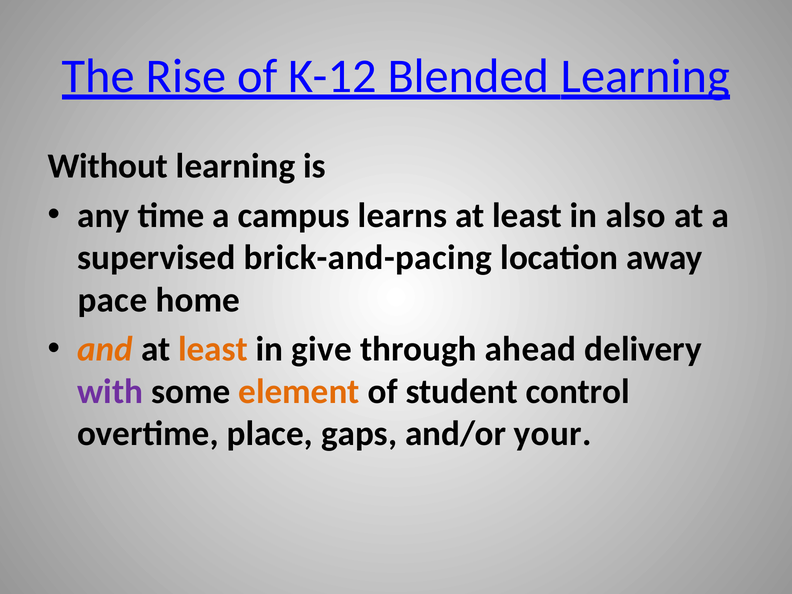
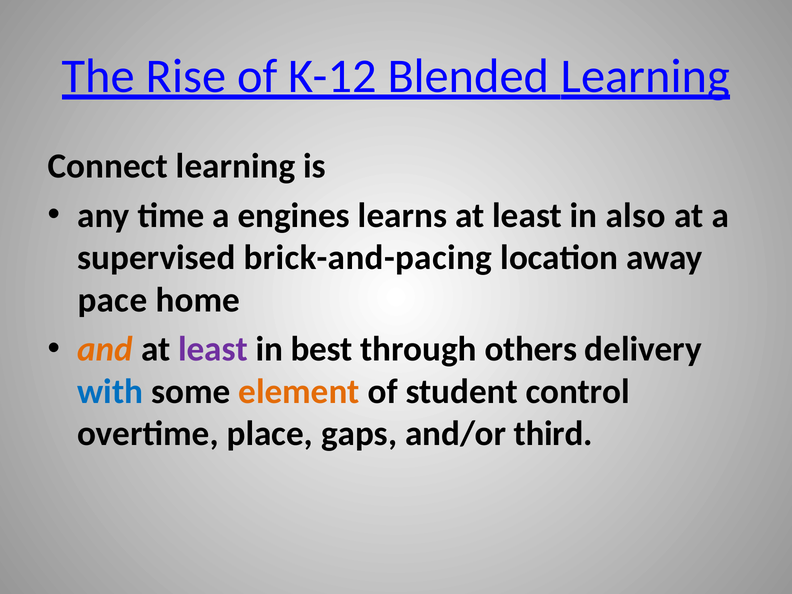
Without: Without -> Connect (108, 166)
campus: campus -> engines (294, 215)
least colour: orange -> purple (213, 349)
give: give -> best (322, 349)
ahead: ahead -> others (531, 349)
with colour: purple -> blue (110, 391)
your: your -> third (553, 434)
